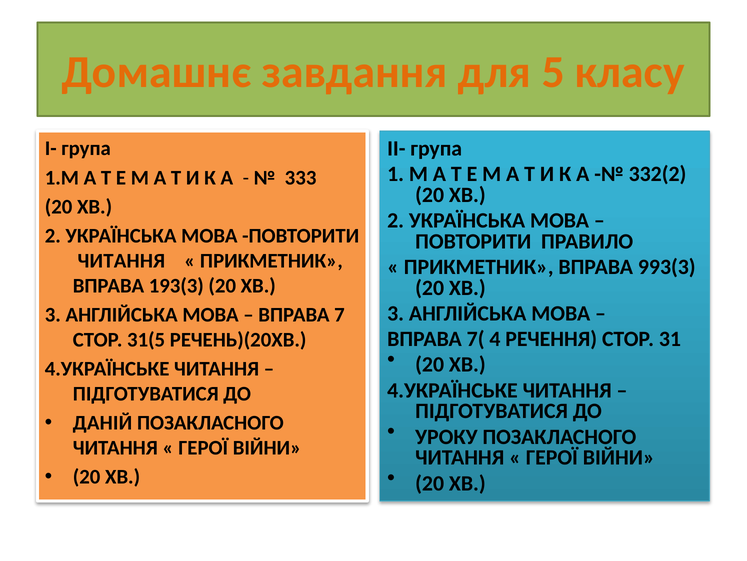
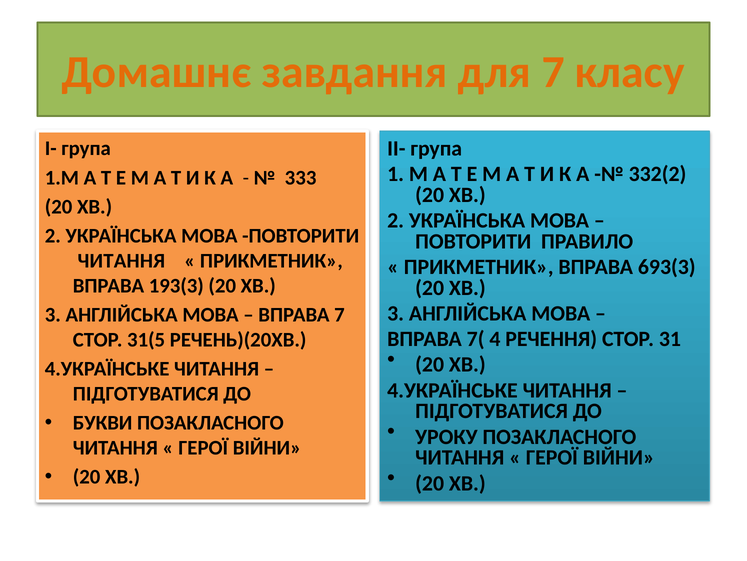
для 5: 5 -> 7 (553, 72)
993(3: 993(3 -> 693(3 (667, 267)
ДАНІЙ: ДАНІЙ -> БУКВИ (103, 422)
